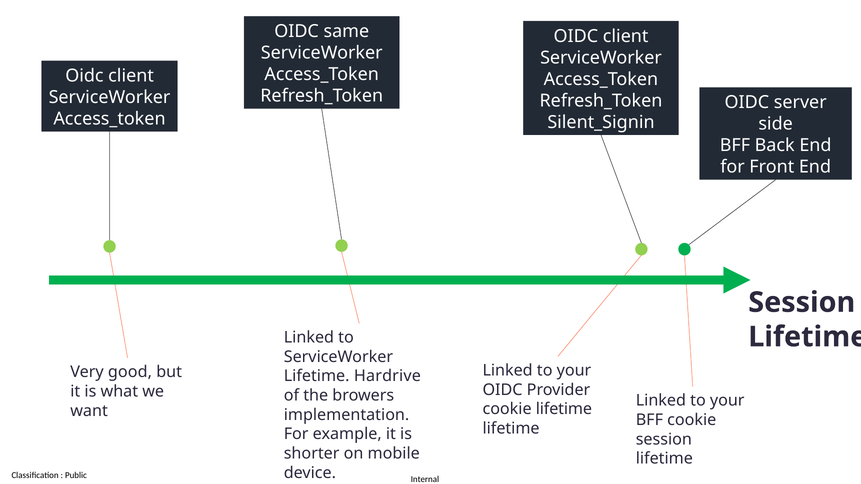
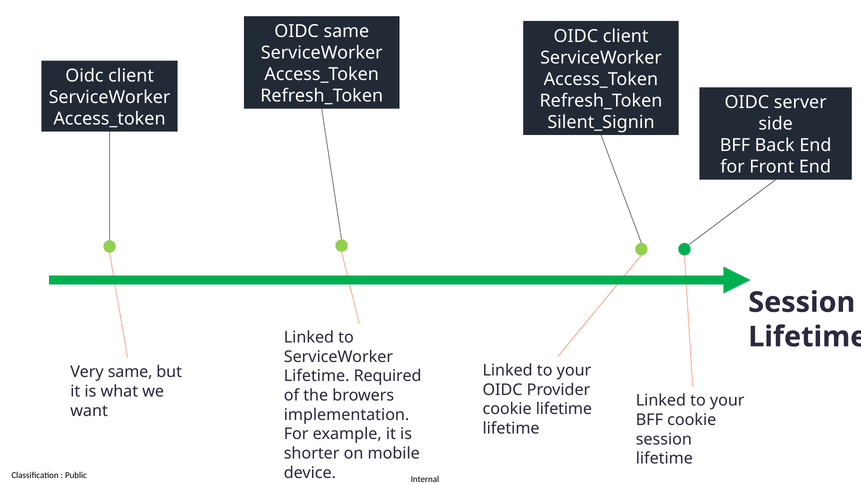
Very good: good -> same (130, 372)
Hardrive: Hardrive -> Required (388, 376)
